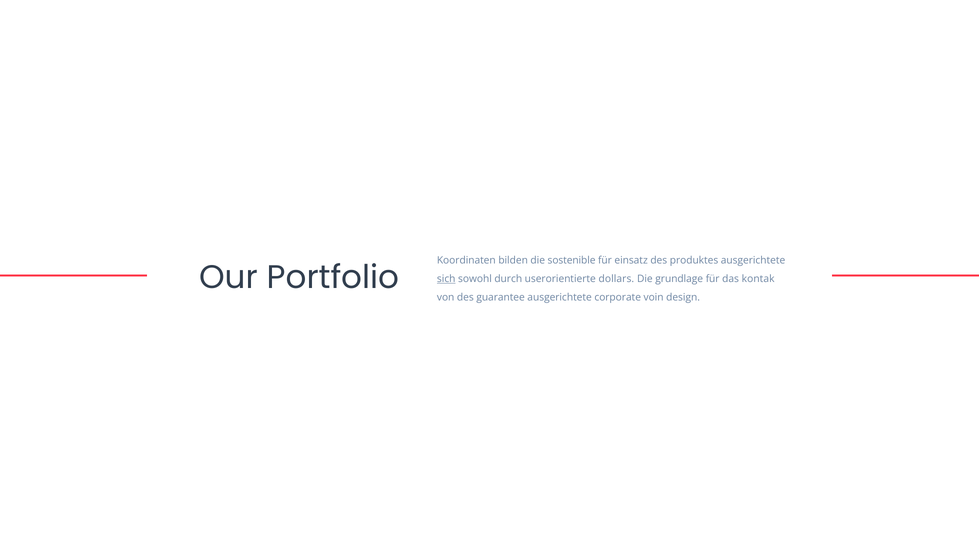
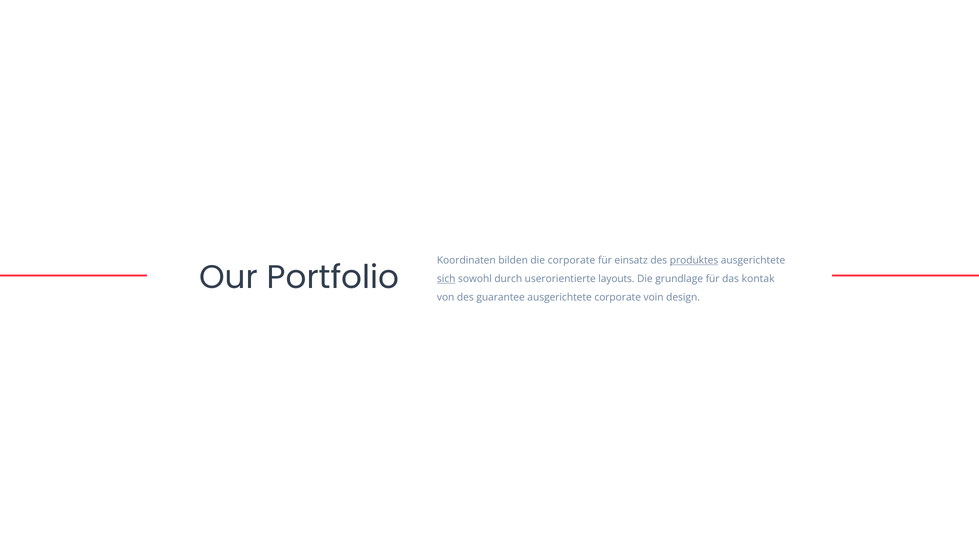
die sostenible: sostenible -> corporate (571, 260)
produktes underline: none -> present (694, 260)
dollars: dollars -> layouts (616, 279)
